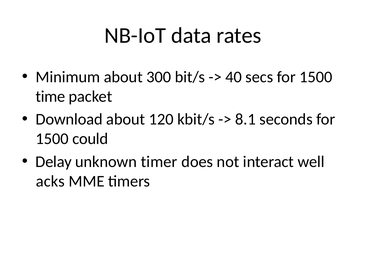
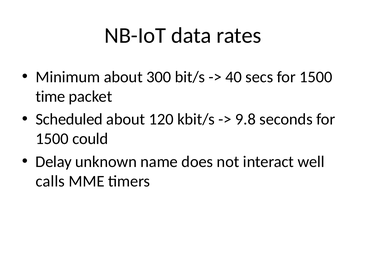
Download: Download -> Scheduled (69, 119)
8.1: 8.1 -> 9.8 (245, 119)
timer: timer -> name (159, 161)
acks: acks -> calls (50, 181)
